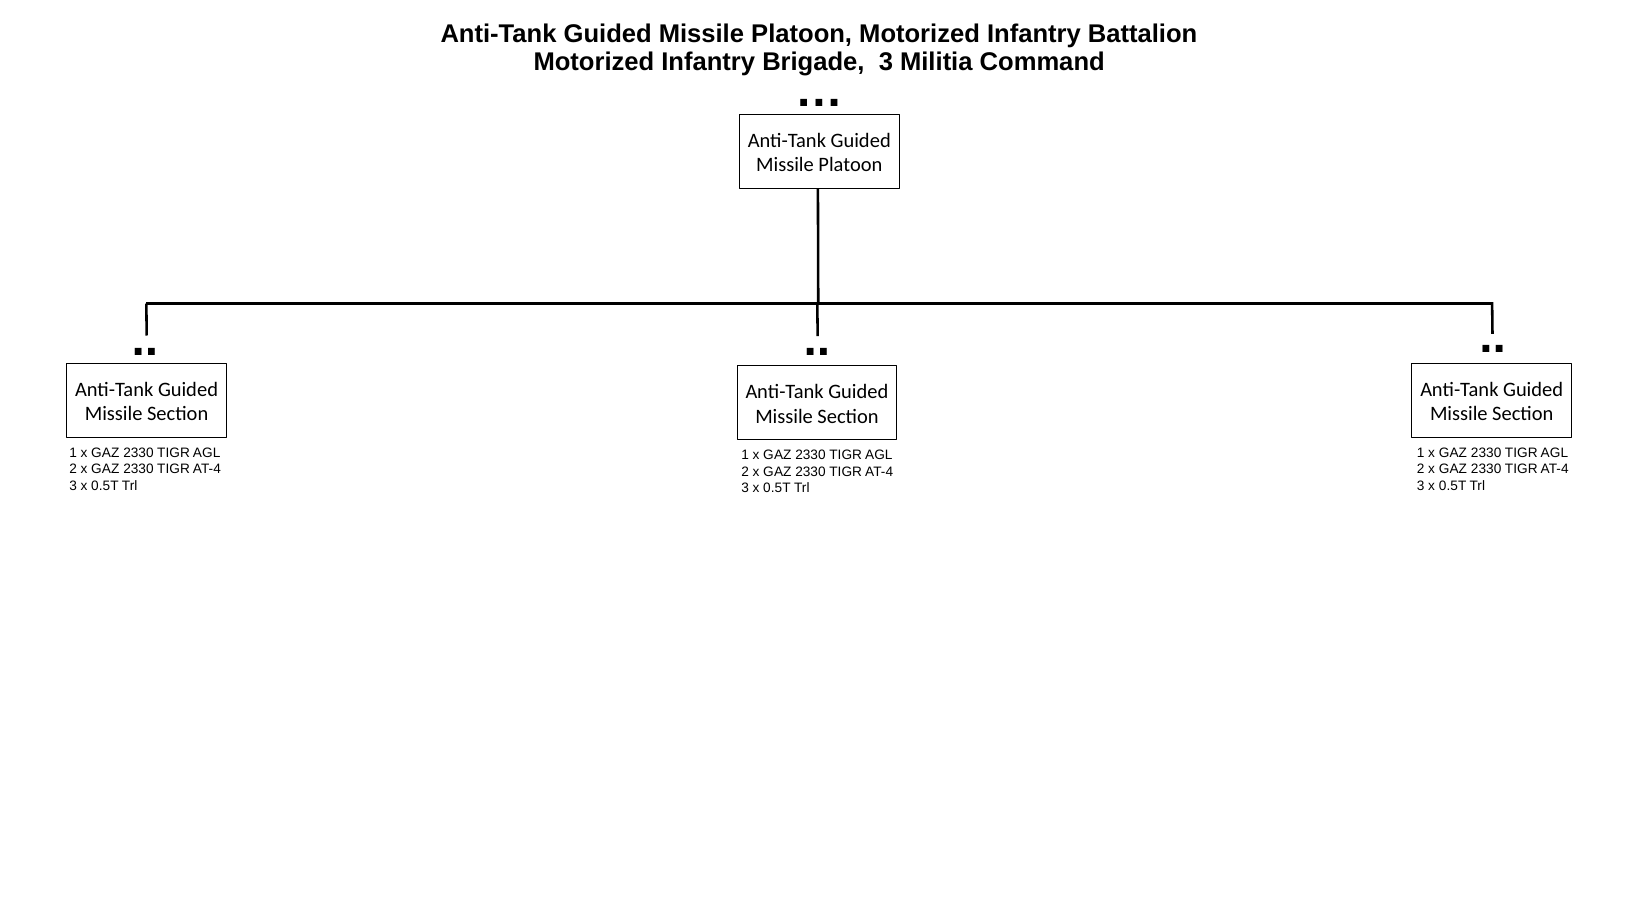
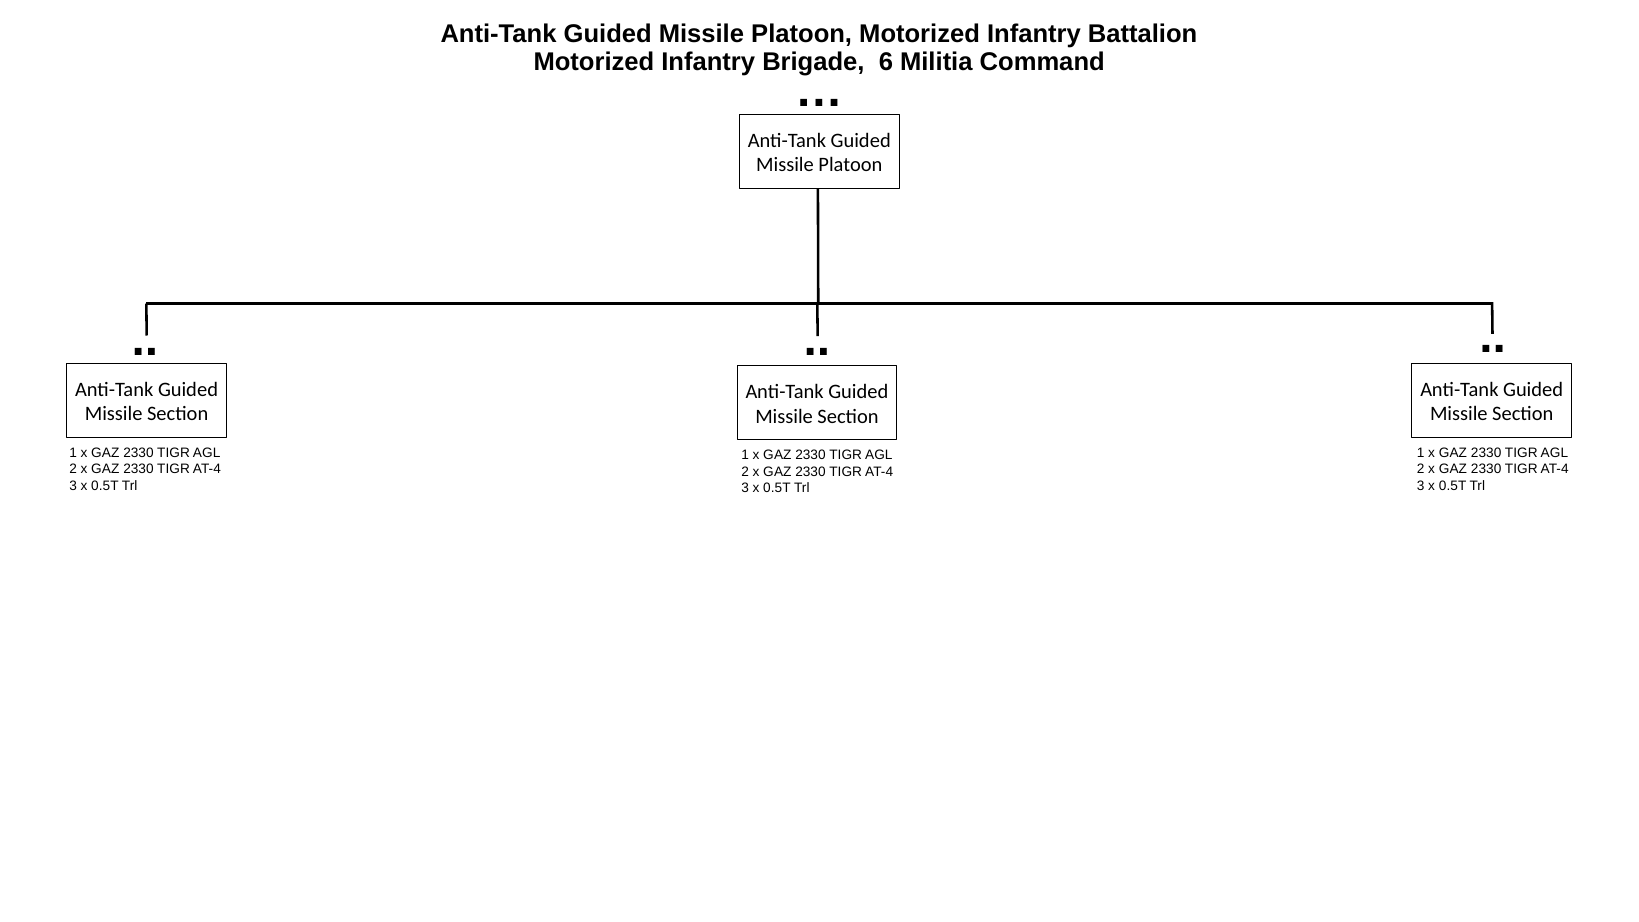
Brigade 3: 3 -> 6 (886, 62)
